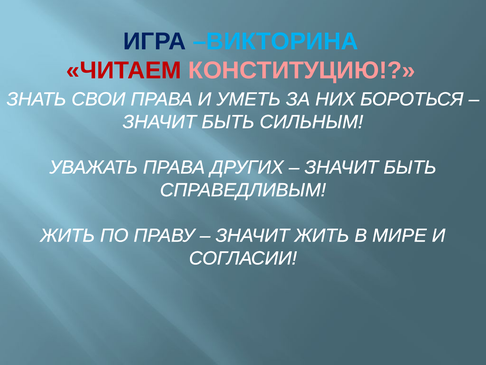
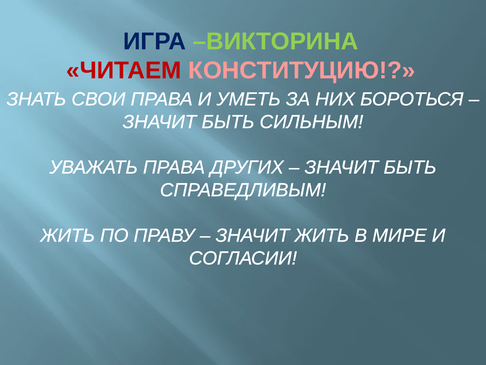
ВИКТОРИНА colour: light blue -> light green (276, 41)
